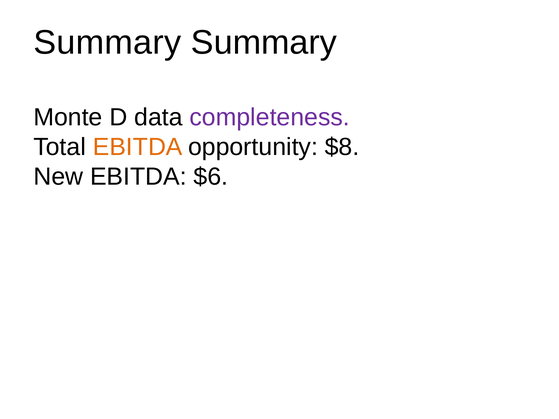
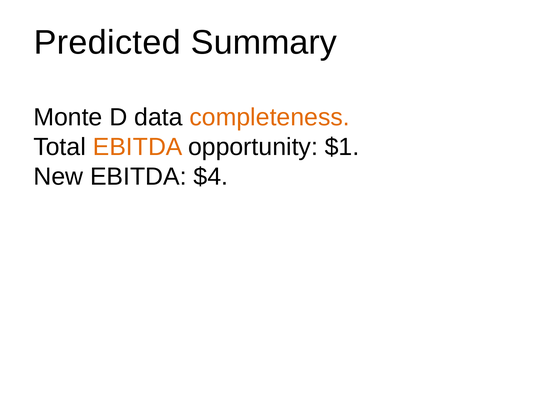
Summary: Summary -> Predicted (107, 42)
completeness colour: purple -> orange (270, 117)
$8: $8 -> $1 (342, 147)
$6: $6 -> $4 (211, 177)
